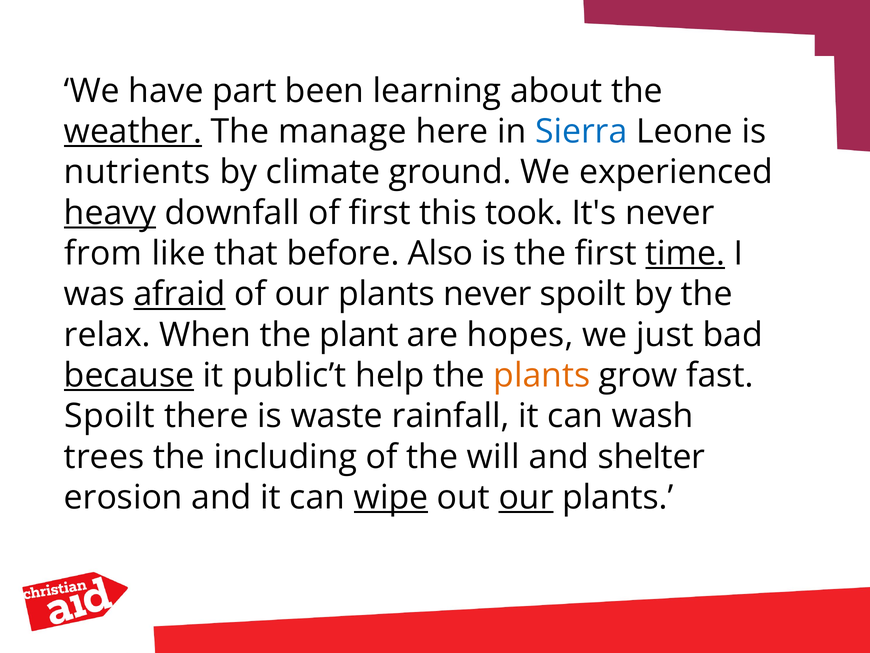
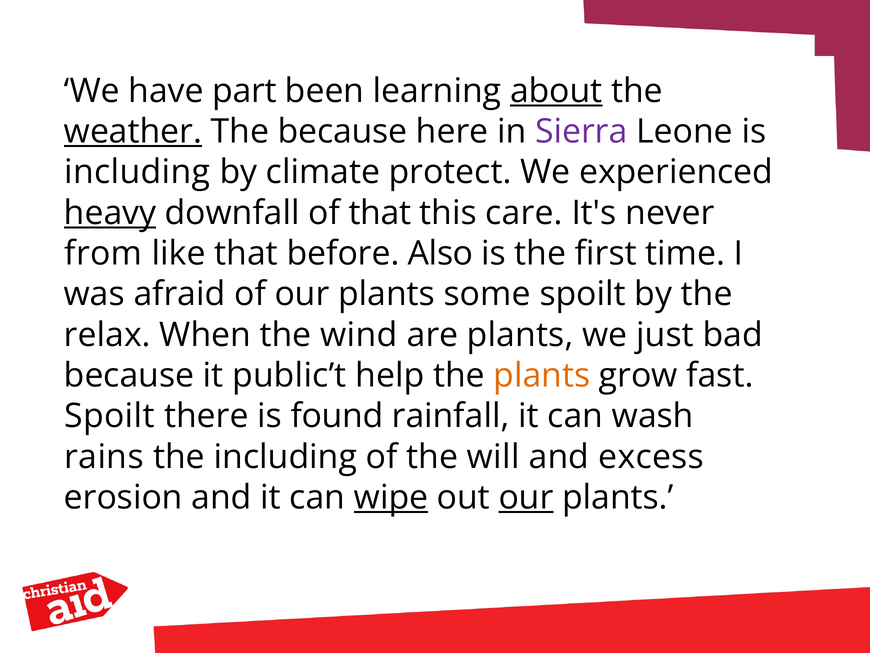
about underline: none -> present (556, 91)
The manage: manage -> because (343, 132)
Sierra colour: blue -> purple (581, 132)
nutrients: nutrients -> including (137, 172)
ground: ground -> protect (450, 172)
of first: first -> that (380, 213)
took: took -> care (524, 213)
time underline: present -> none (685, 253)
afraid underline: present -> none (180, 294)
plants never: never -> some (487, 294)
plant: plant -> wind (359, 335)
are hopes: hopes -> plants (520, 335)
because underline: present -> none (129, 375)
waste: waste -> found (337, 416)
trees: trees -> rains (104, 457)
shelter: shelter -> excess (651, 457)
